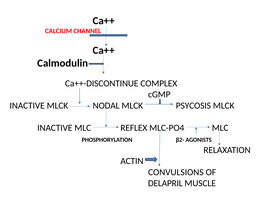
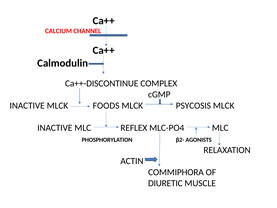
NODAL: NODAL -> FOODS (106, 105)
CONVULSIONS: CONVULSIONS -> COMMIPHORA (176, 172)
DELAPRIL: DELAPRIL -> DIURETIC (165, 183)
